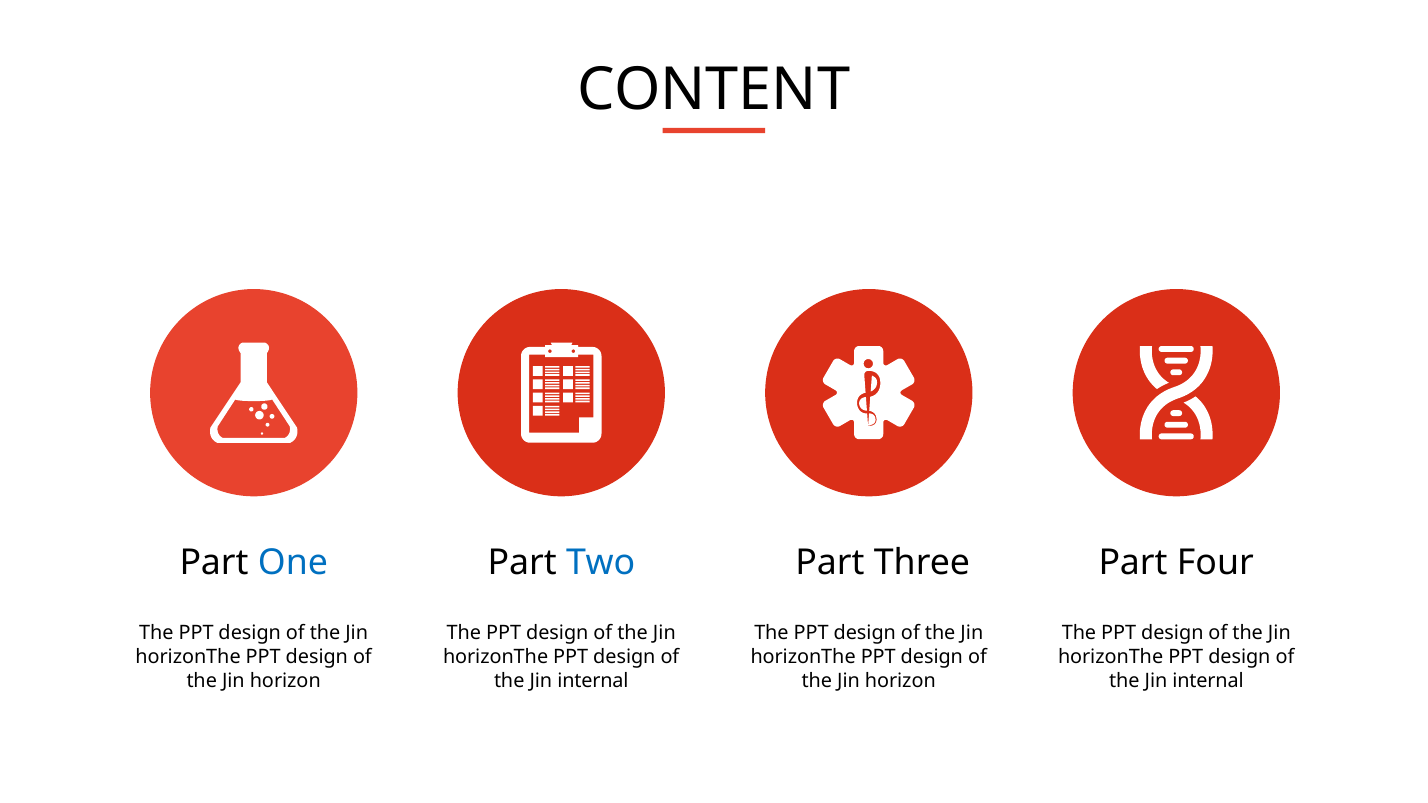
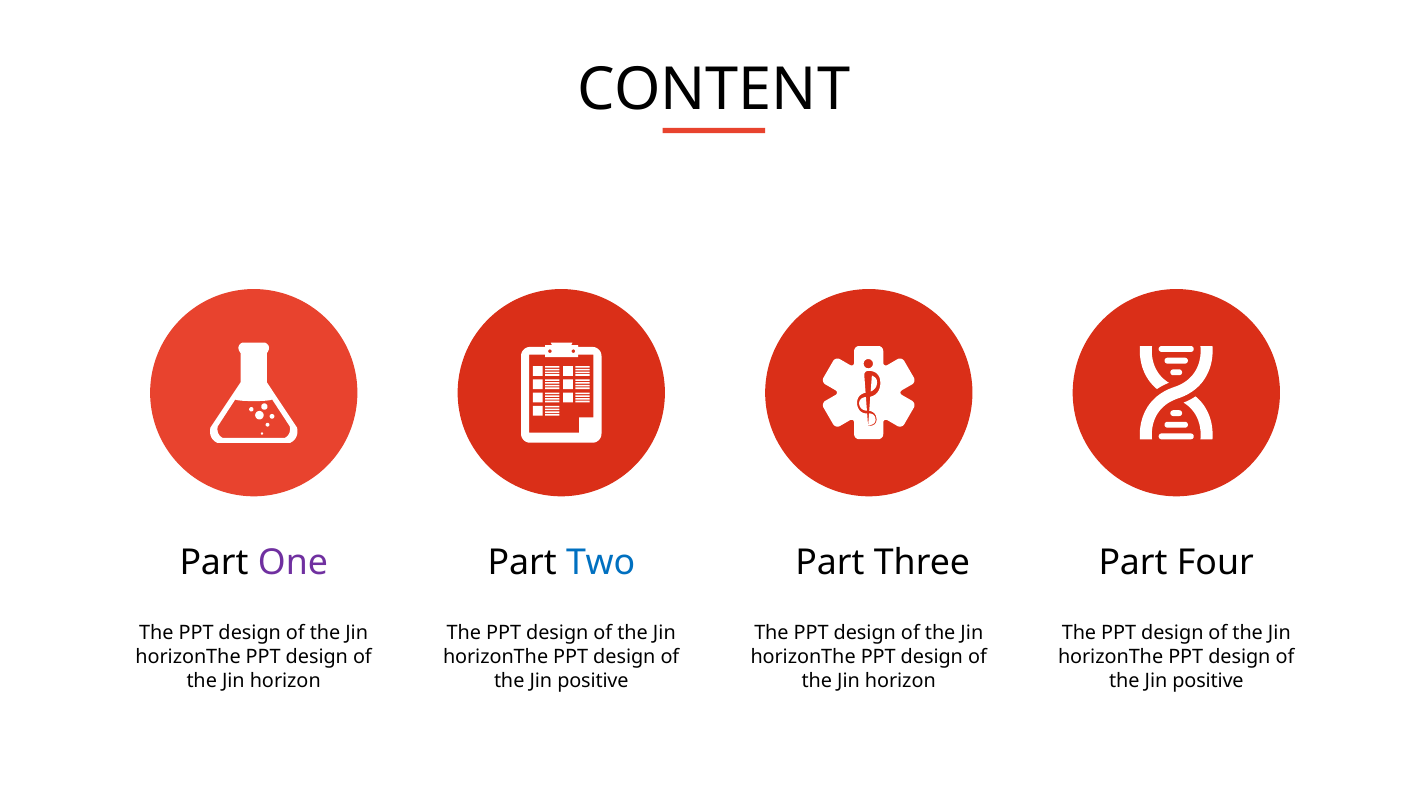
One colour: blue -> purple (293, 563)
internal: internal -> positive (593, 681)
internal: internal -> positive (1208, 681)
